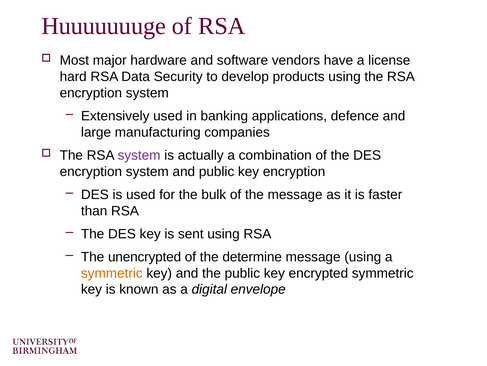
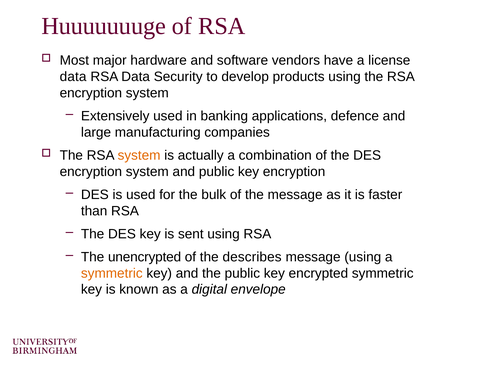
hard: hard -> data (73, 76)
system colour: purple -> orange (139, 155)
determine: determine -> describes (252, 256)
